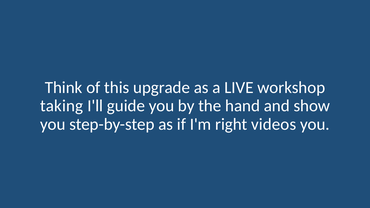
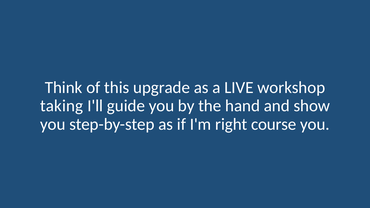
videos: videos -> course (274, 124)
